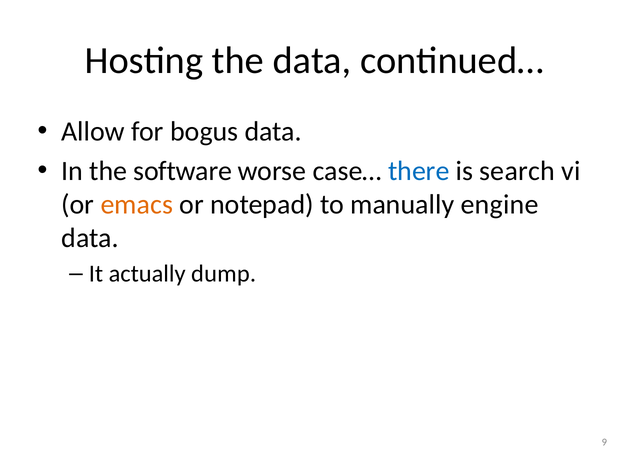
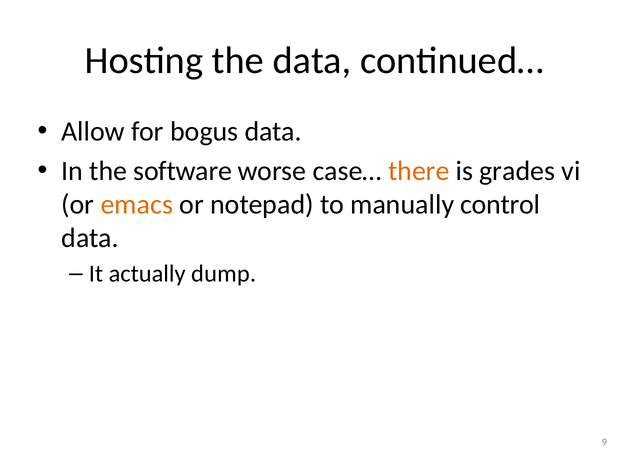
there colour: blue -> orange (419, 171)
search: search -> grades (517, 171)
engine: engine -> control (500, 205)
